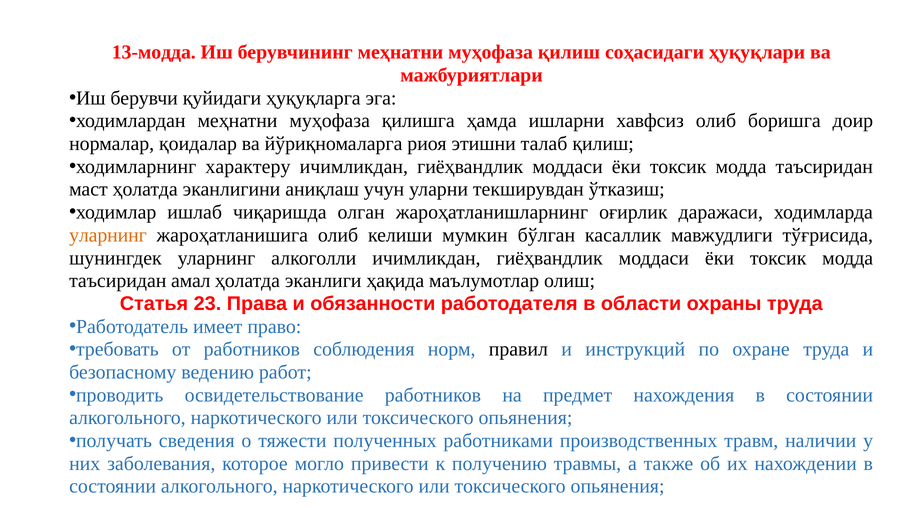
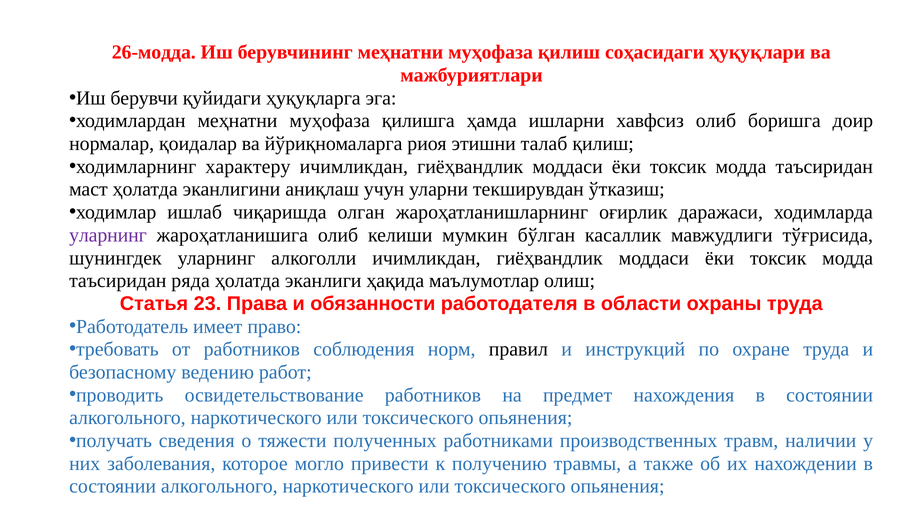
13-модда: 13-модда -> 26-модда (154, 52)
уларнинг colour: orange -> purple (108, 235)
амал: амал -> ряда (191, 281)
